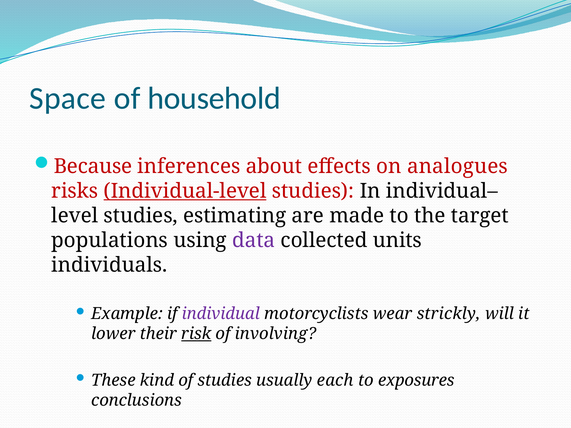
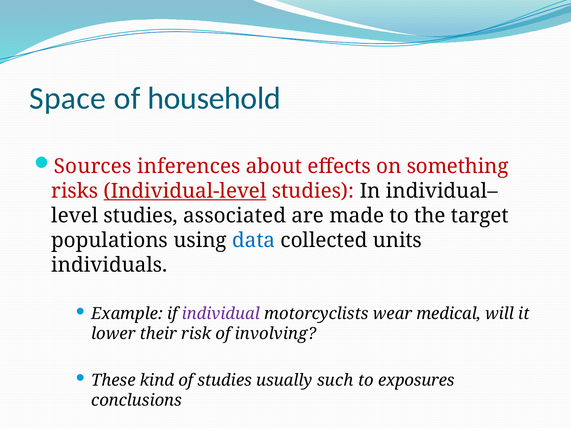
Because: Because -> Sources (93, 166)
analogues: analogues -> something (458, 166)
estimating: estimating -> associated (235, 216)
data colour: purple -> blue (254, 241)
strickly: strickly -> medical (449, 314)
risk underline: present -> none (196, 334)
each: each -> such (335, 381)
